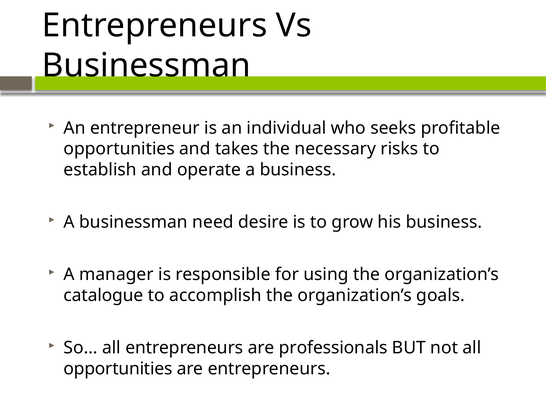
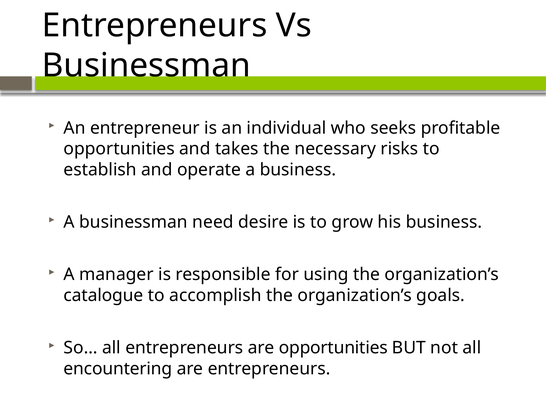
are professionals: professionals -> opportunities (333, 348)
opportunities: opportunities -> encountering (118, 369)
